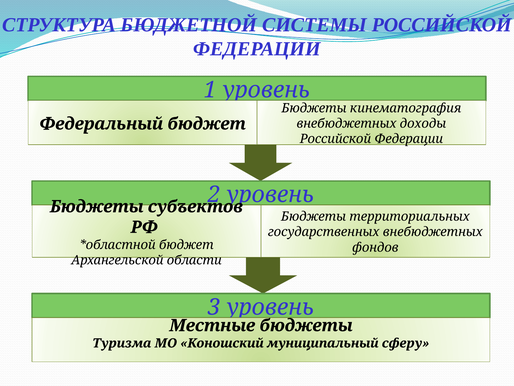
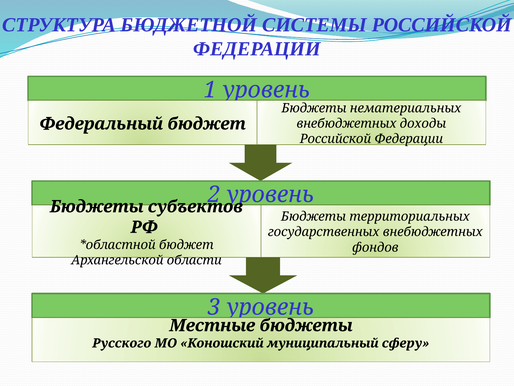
кинематография: кинематография -> нематериальных (406, 108)
Туризма: Туризма -> Русского (122, 343)
